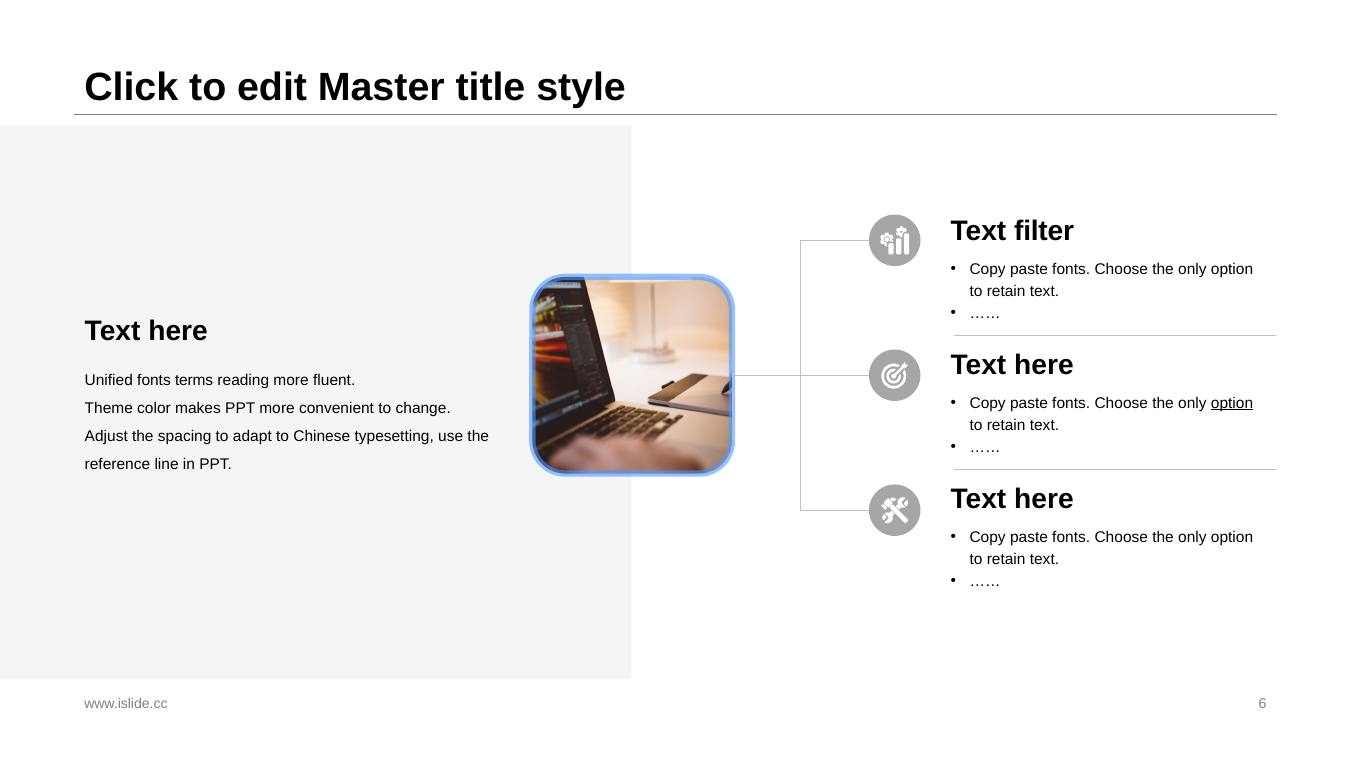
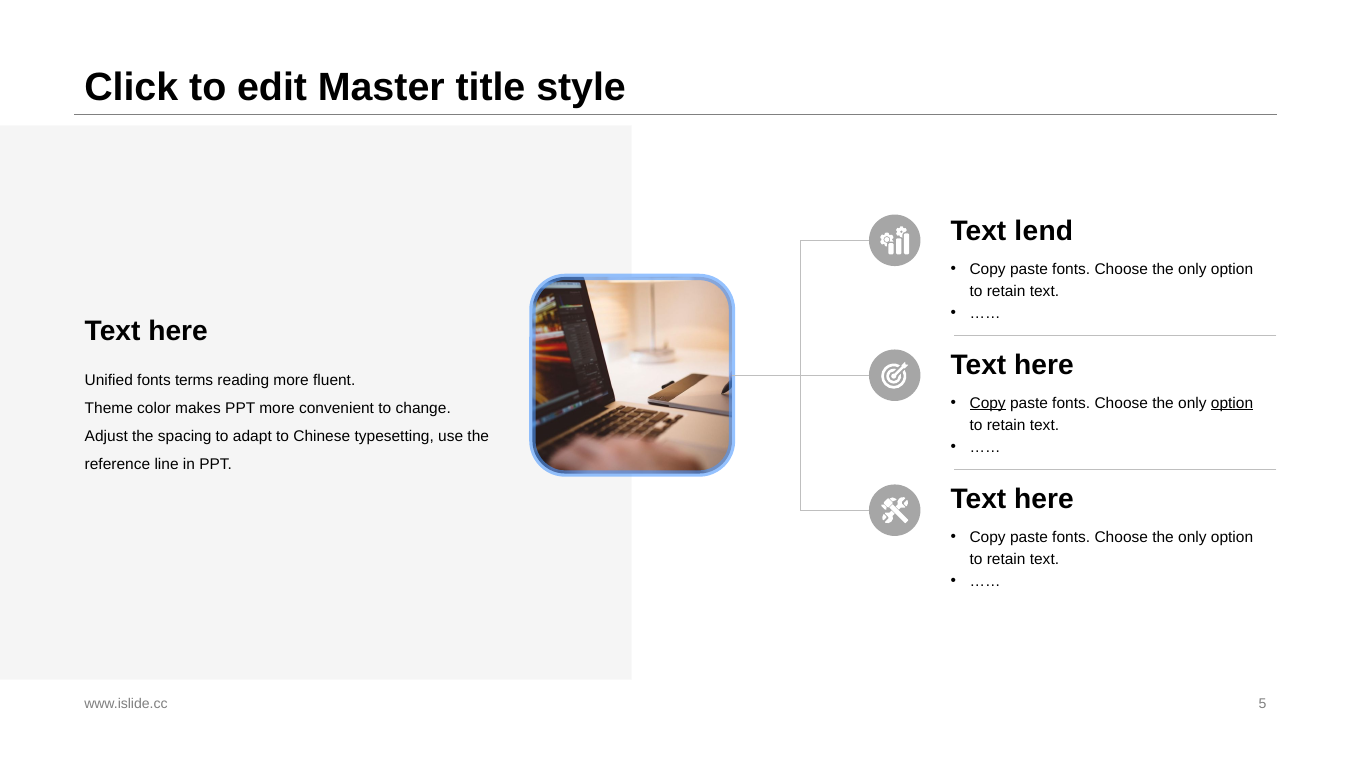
filter: filter -> lend (1044, 231)
Copy underline: none -> present (988, 403)
6: 6 -> 5 (1263, 704)
